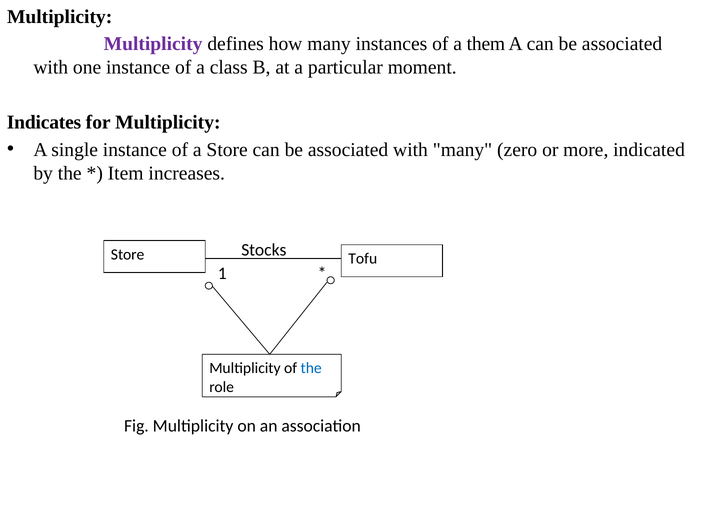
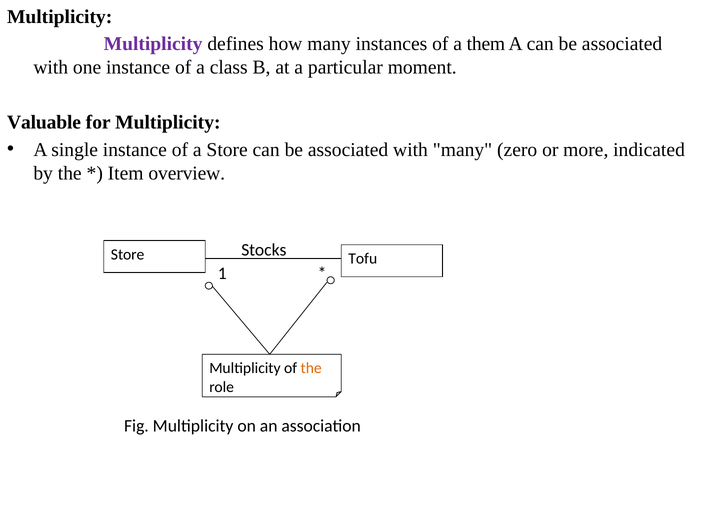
Indicates: Indicates -> Valuable (44, 122)
increases: increases -> overview (187, 173)
the colour: blue -> orange (311, 368)
